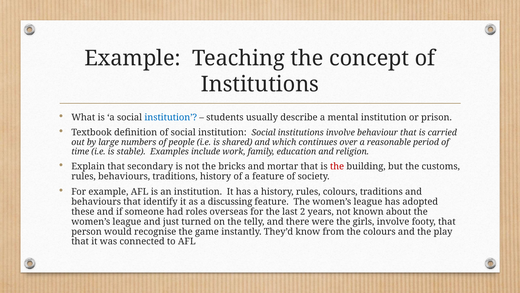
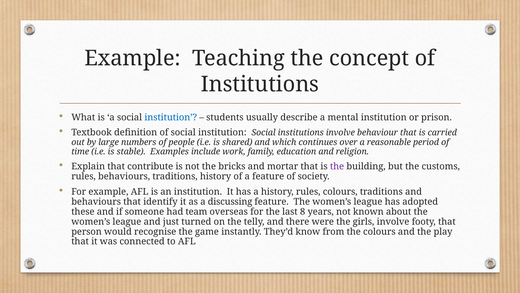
secondary: secondary -> contribute (150, 166)
the colour: red -> purple (337, 166)
roles: roles -> team (196, 211)
2: 2 -> 8 (303, 211)
